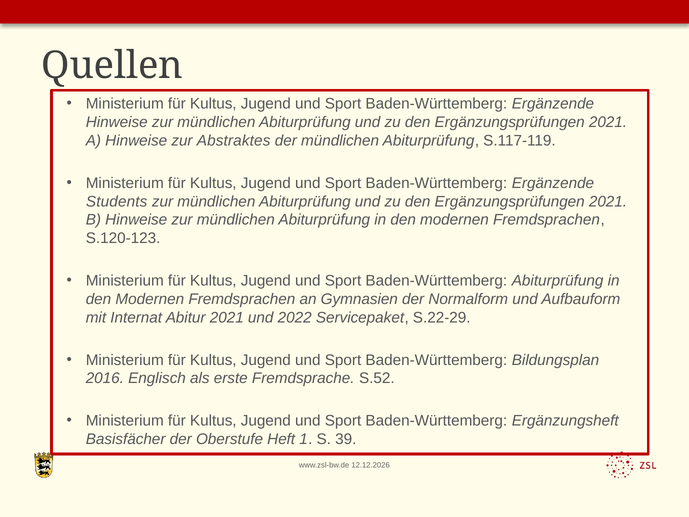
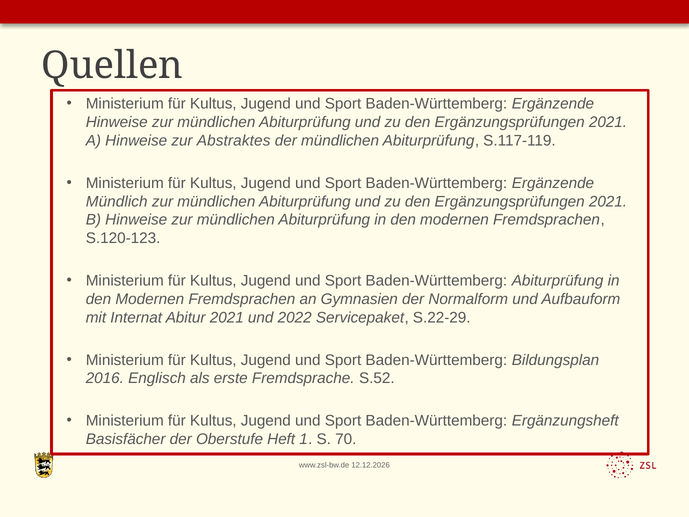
Students: Students -> Mündlich (117, 201)
39: 39 -> 70 (346, 439)
